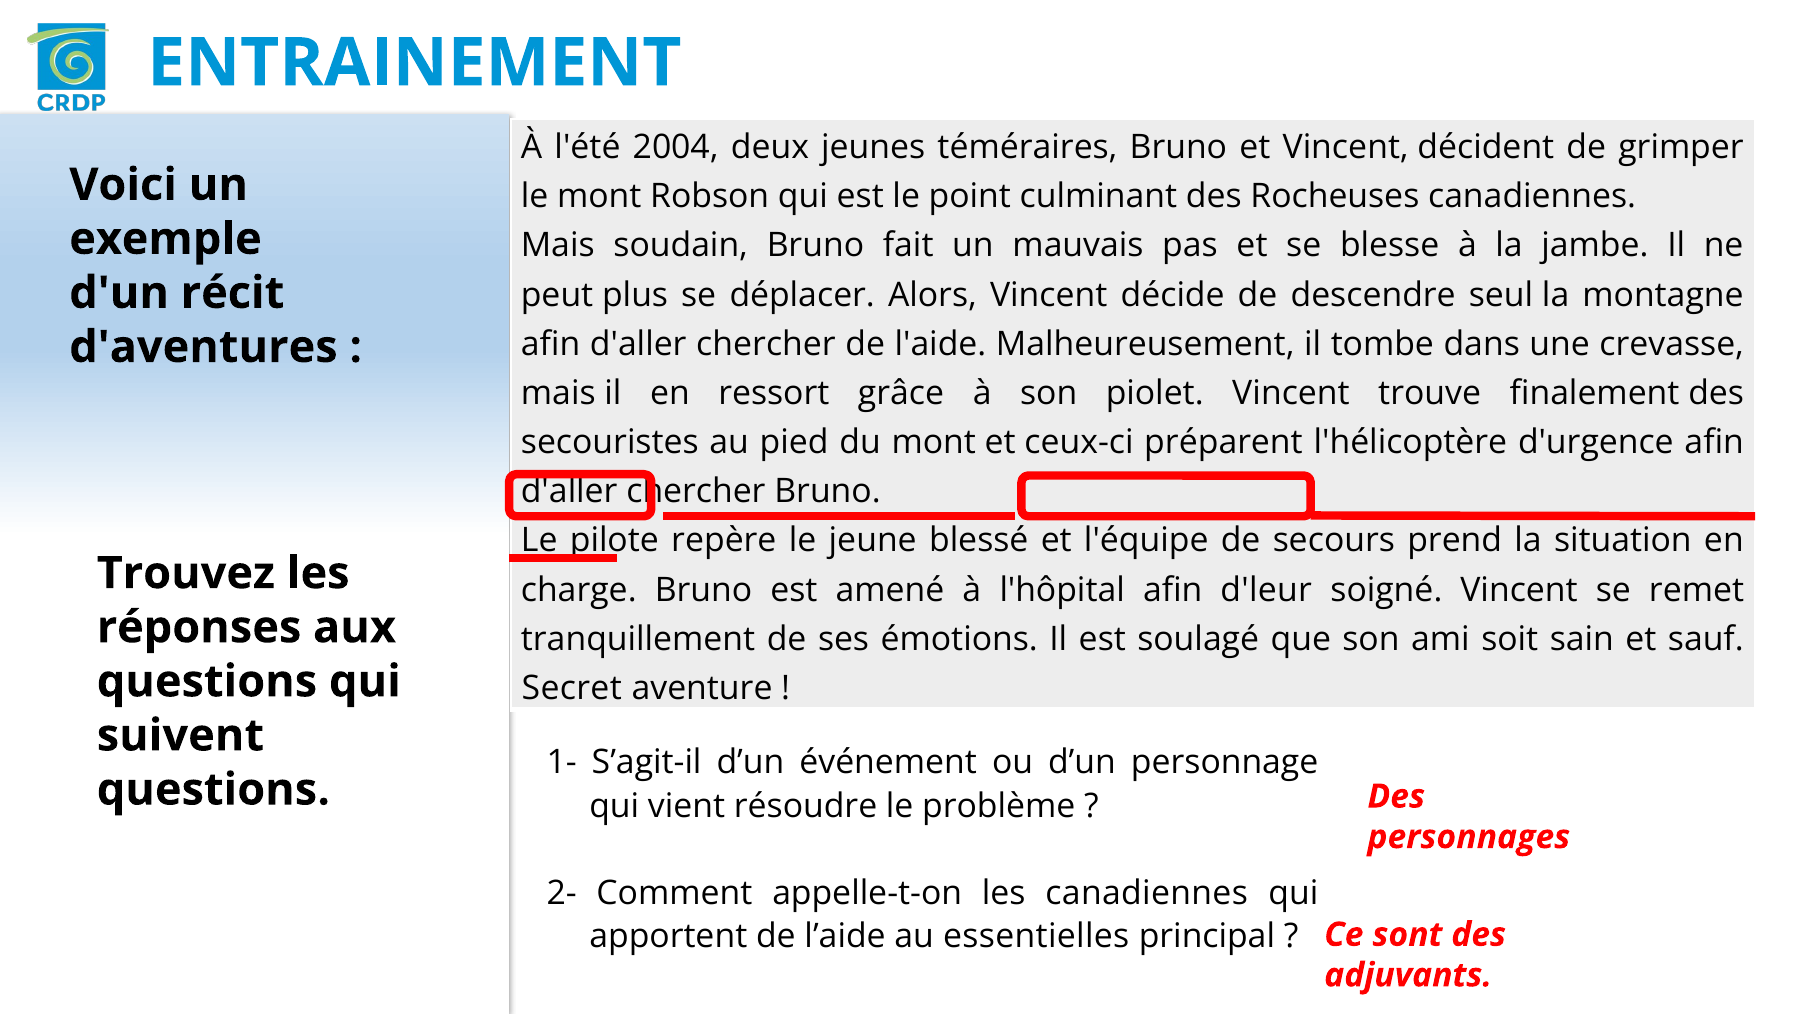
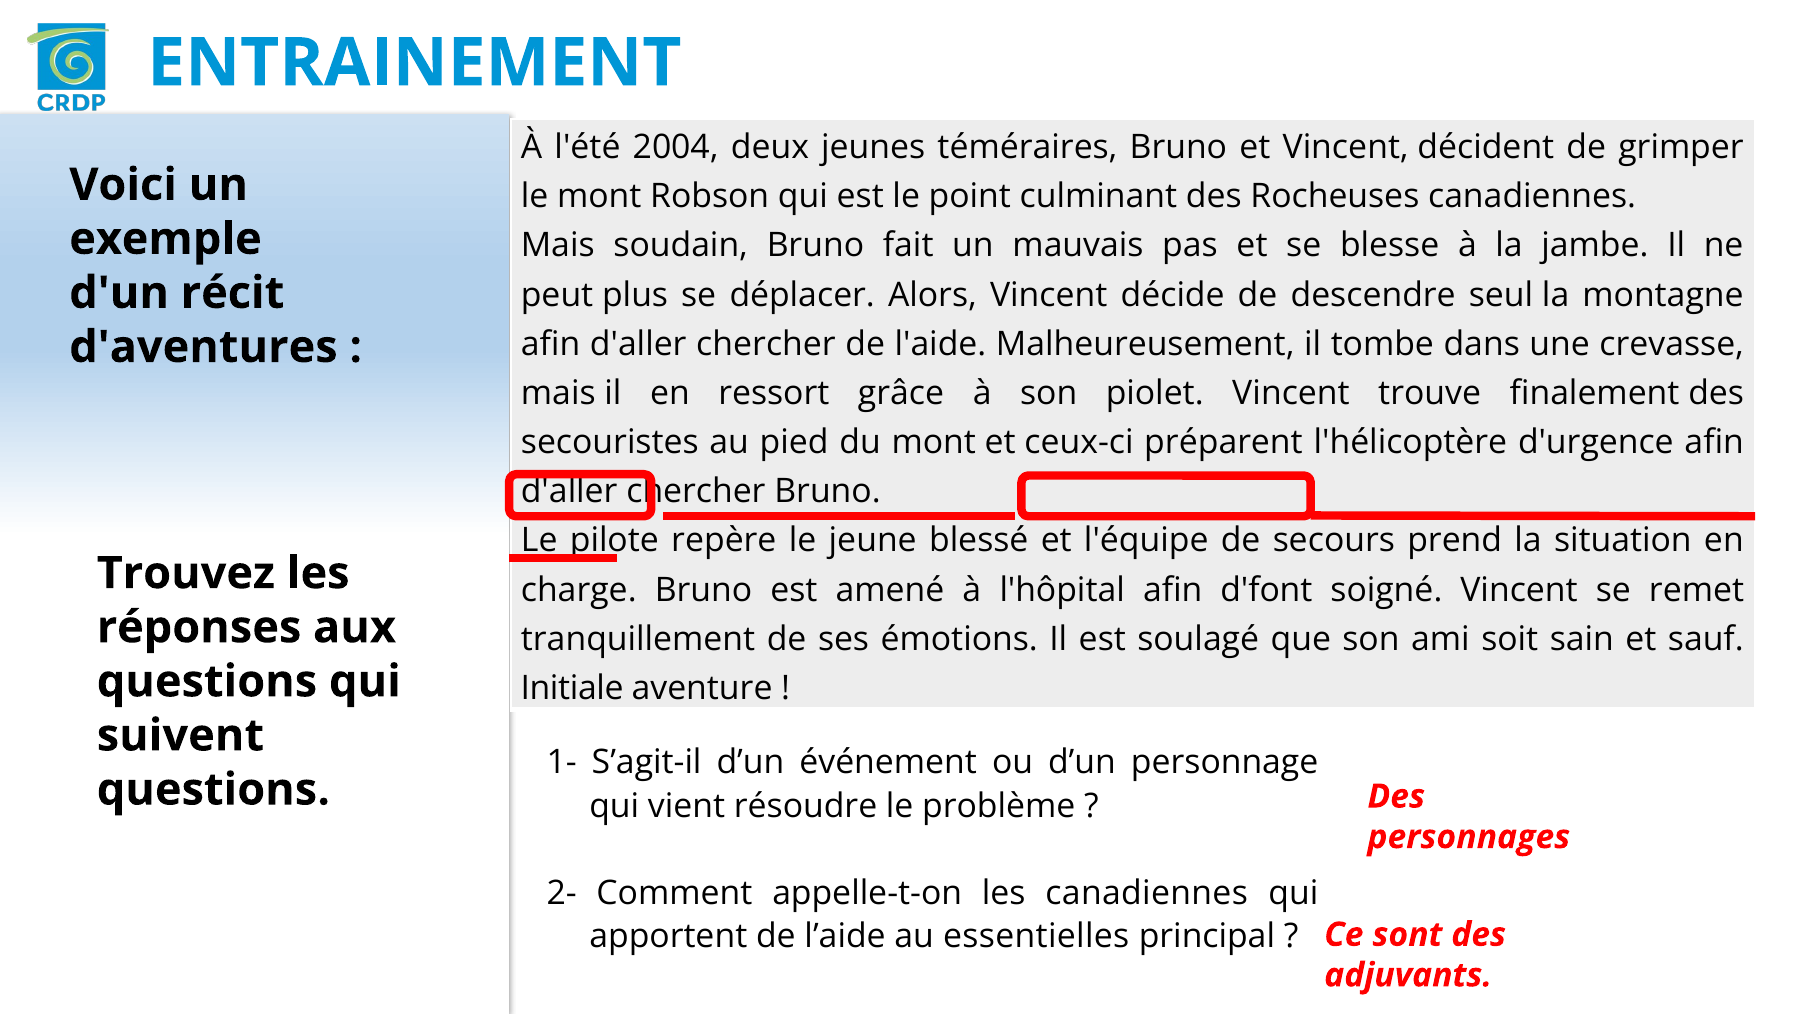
d'leur: d'leur -> d'font (1266, 590)
Secret: Secret -> Initiale (572, 688)
